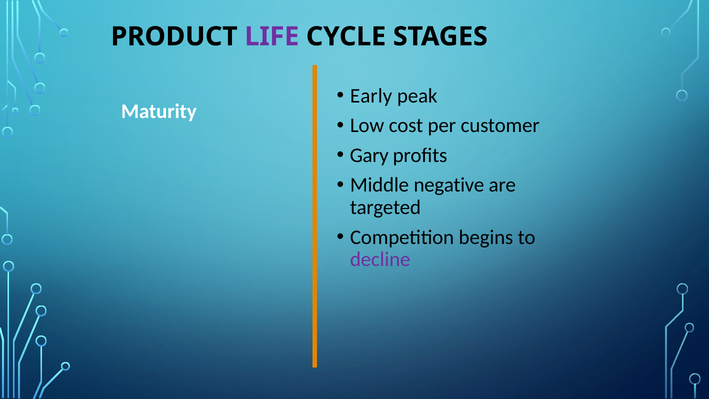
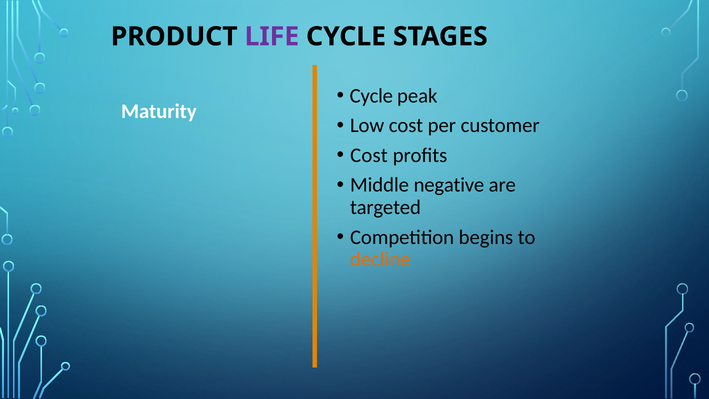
Early: Early -> Cycle (371, 96)
Gary: Gary -> Cost (369, 155)
decline colour: purple -> orange (380, 259)
